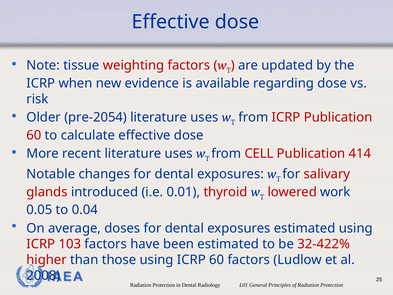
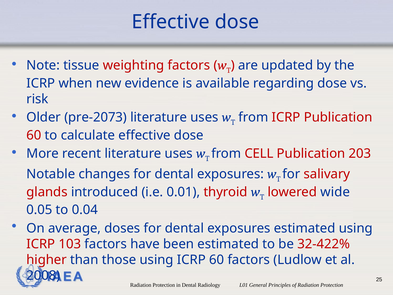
pre-2054: pre-2054 -> pre-2073 (96, 117)
414: 414 -> 203 (360, 153)
work: work -> wide (335, 192)
